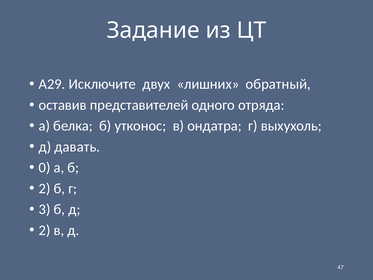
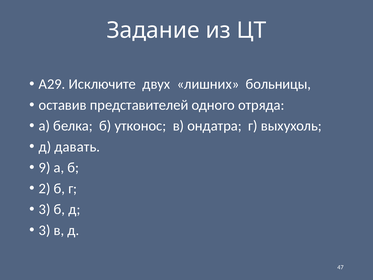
обратный: обратный -> больницы (278, 84)
0: 0 -> 9 (45, 167)
2: 2 -> 3 (45, 230)
